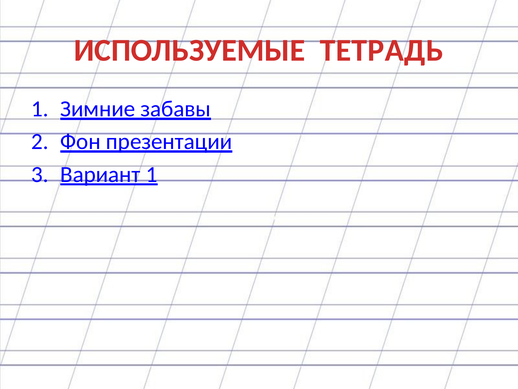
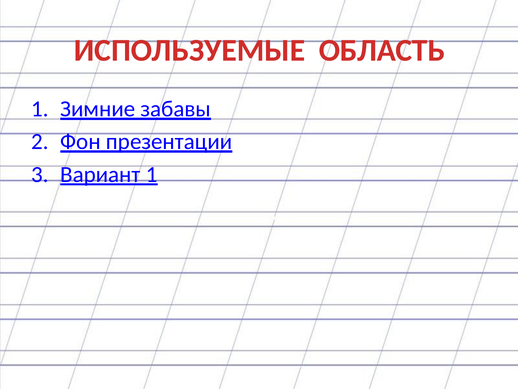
ТЕТРАДЬ: ТЕТРАДЬ -> ОБЛАСТЬ (382, 50)
